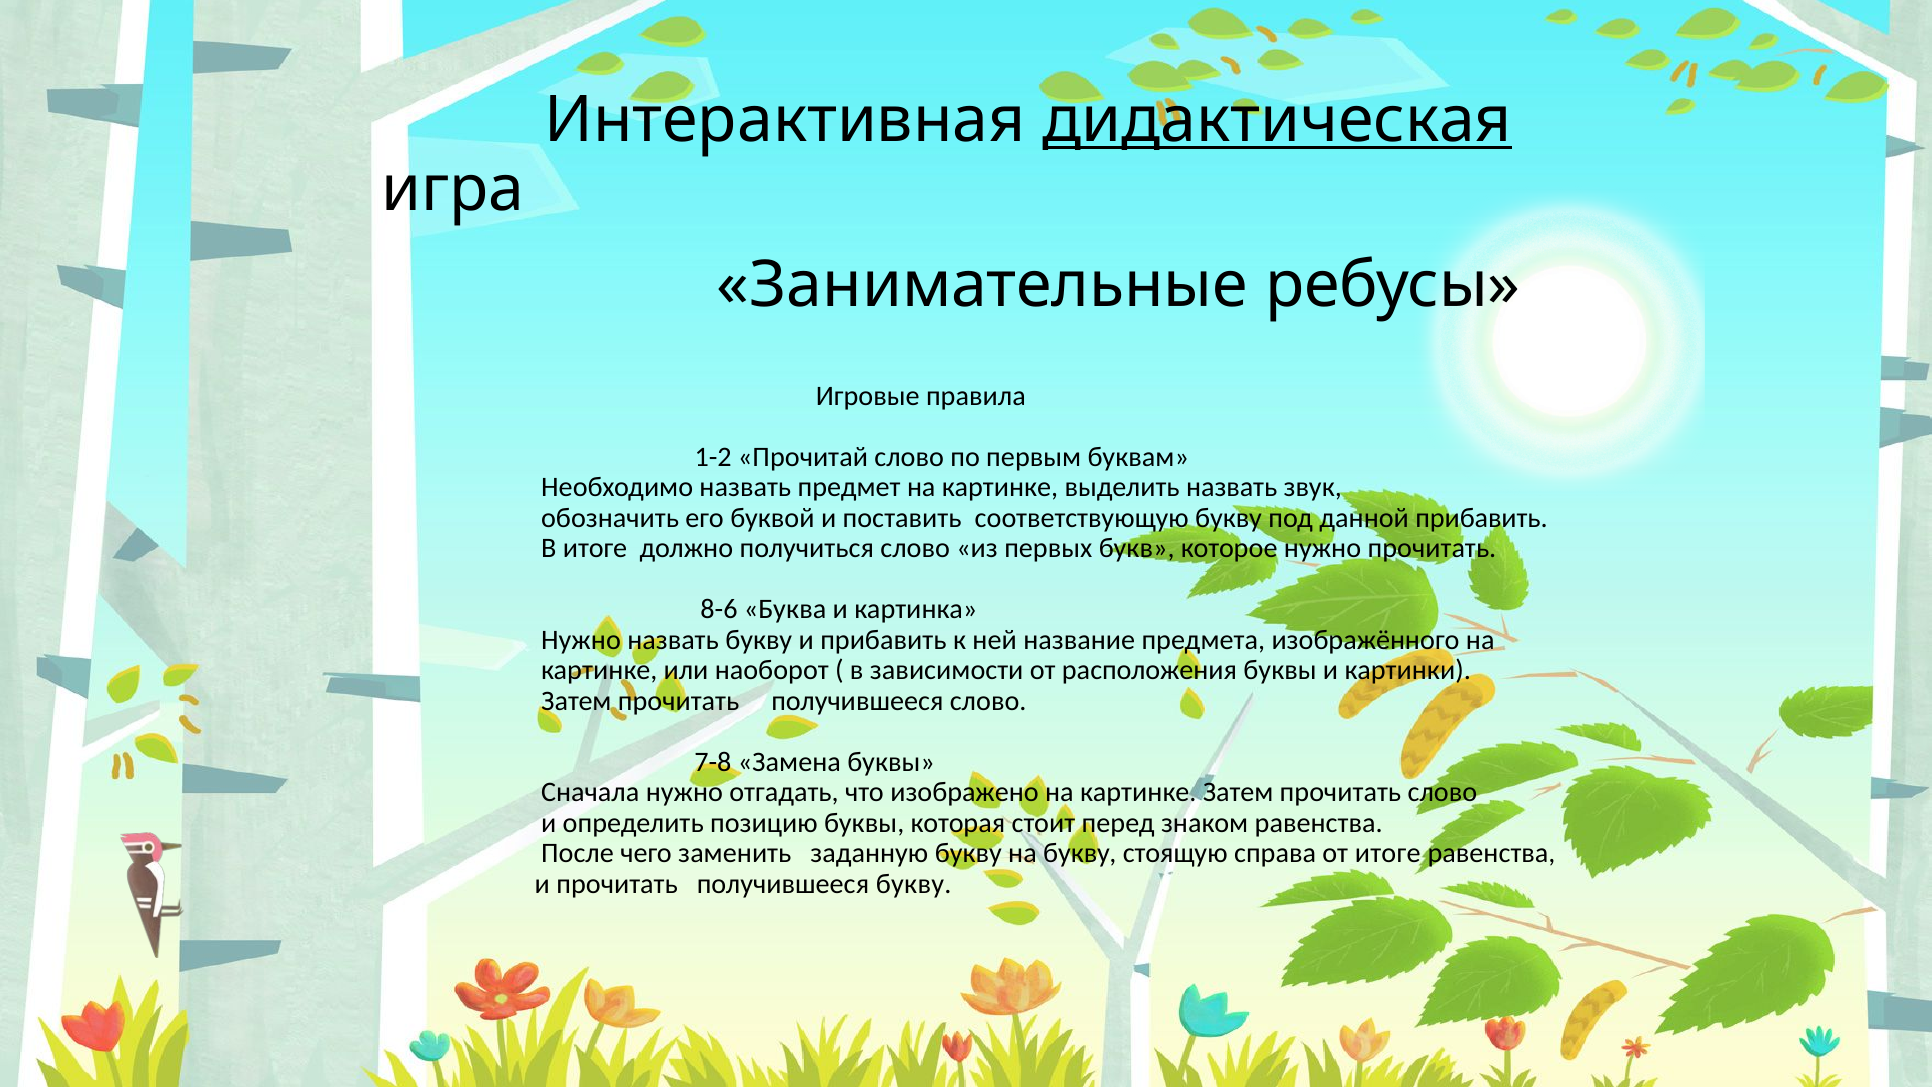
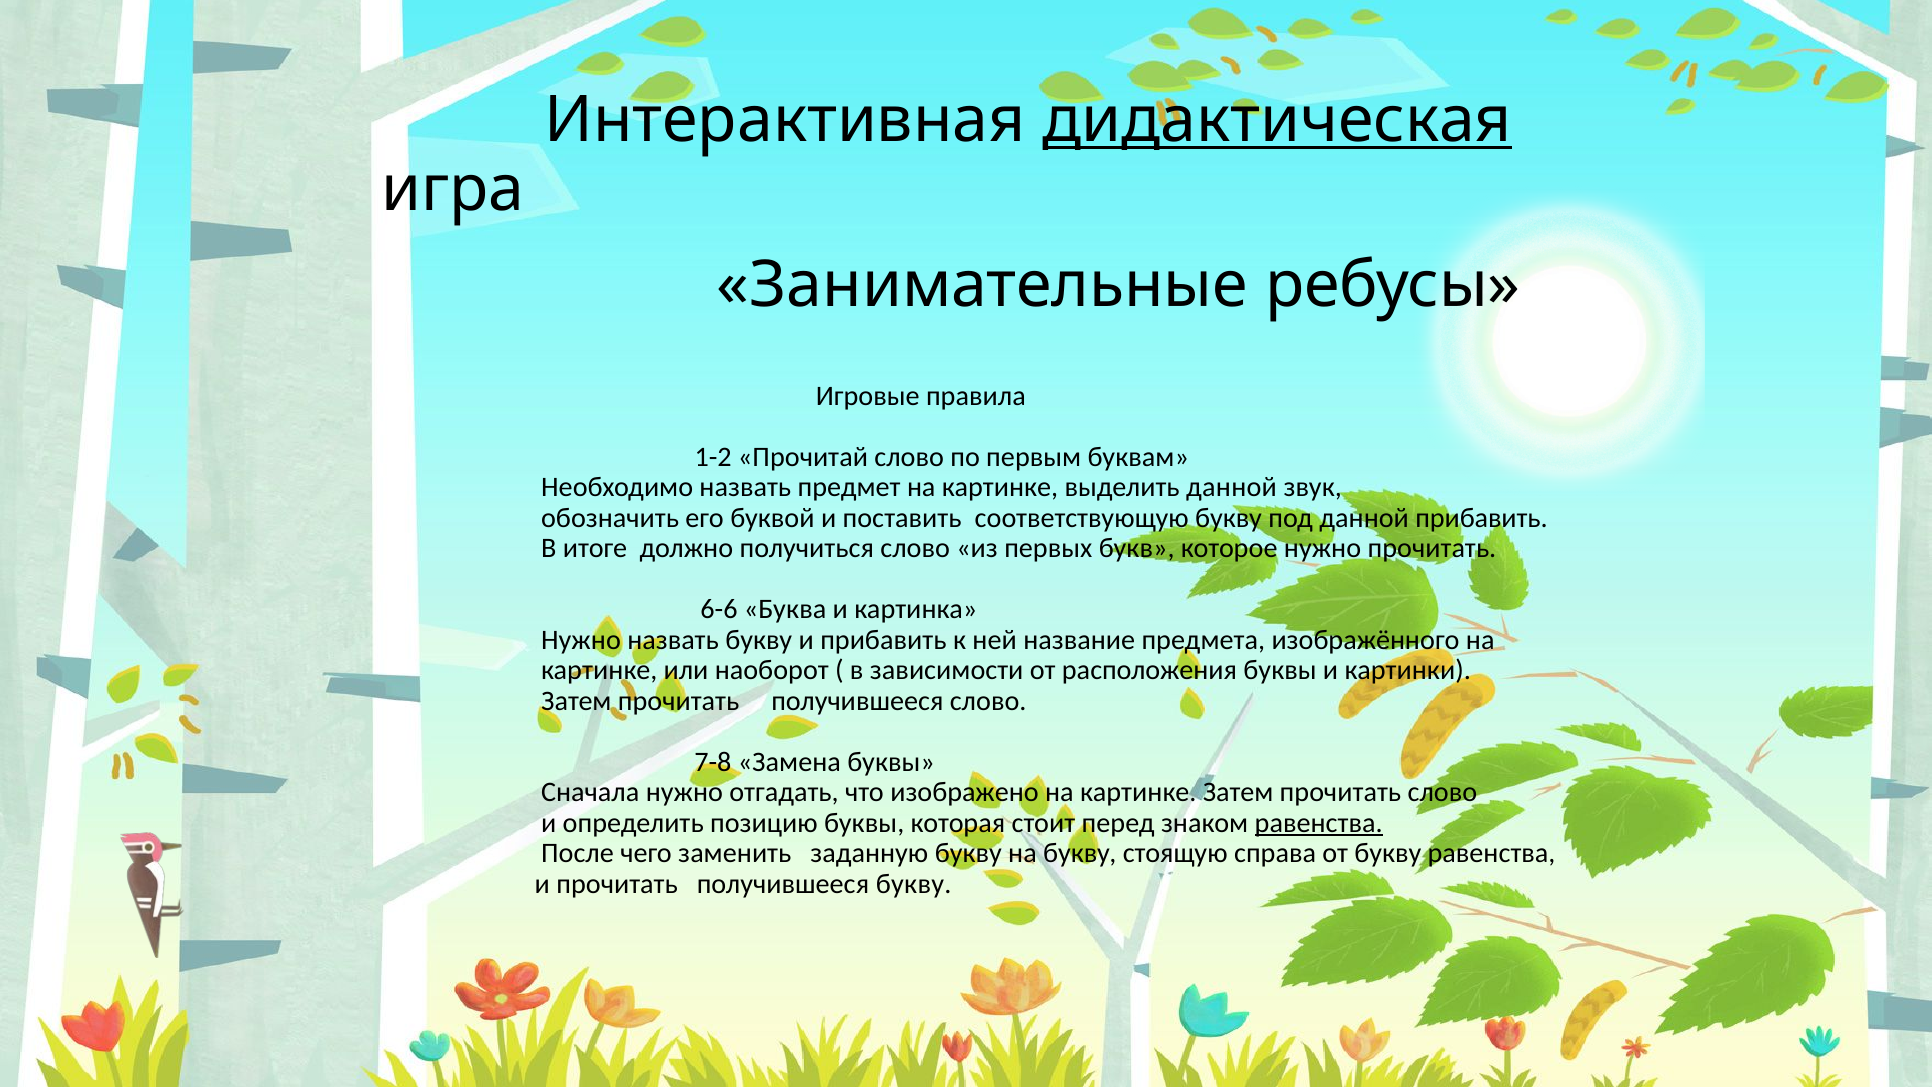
выделить назвать: назвать -> данной (1232, 488)
8-6: 8-6 -> 6-6 (719, 609)
равенства underline: none -> present (1319, 823)
от итоге: итоге -> букву (1388, 853)
